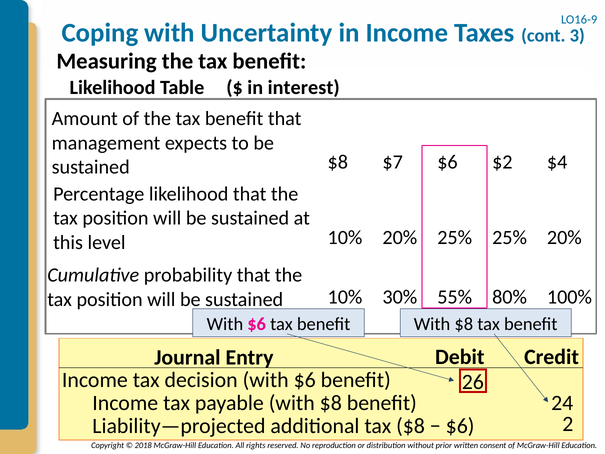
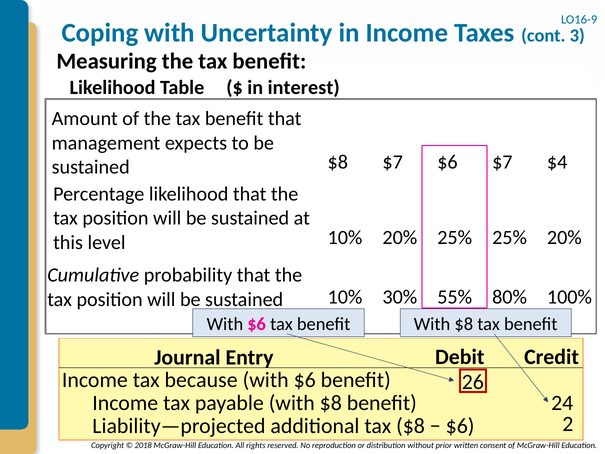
$6 $2: $2 -> $7 (502, 162)
decision: decision -> because (201, 380)
